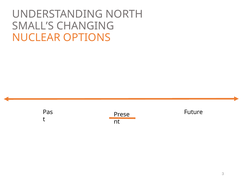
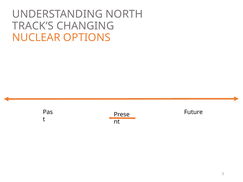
SMALL’S: SMALL’S -> TRACK’S (33, 26)
